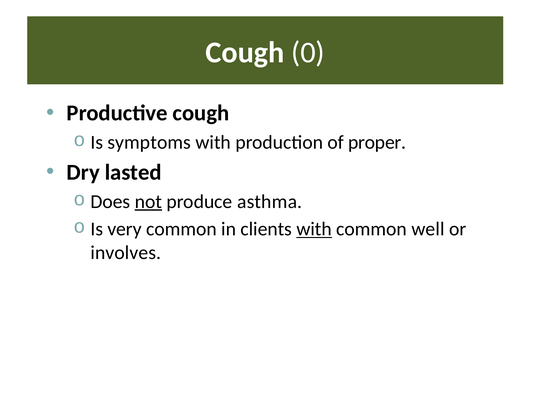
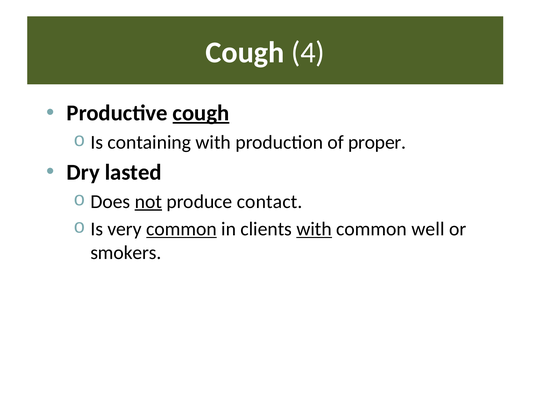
0: 0 -> 4 (308, 52)
cough underline: none -> present (201, 113)
symptoms: symptoms -> containing (149, 142)
asthma: asthma -> contact (270, 202)
common underline: none -> present (181, 229)
involves: involves -> smokers (126, 253)
